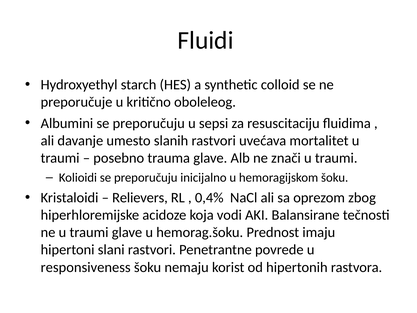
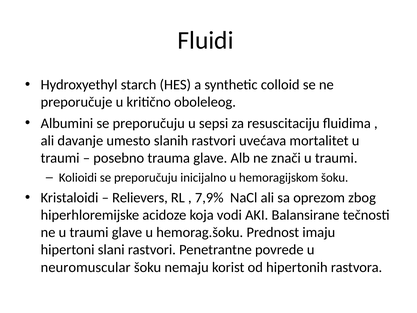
0,4%: 0,4% -> 7,9% (209, 198)
responsiveness: responsiveness -> neuromuscular (86, 267)
